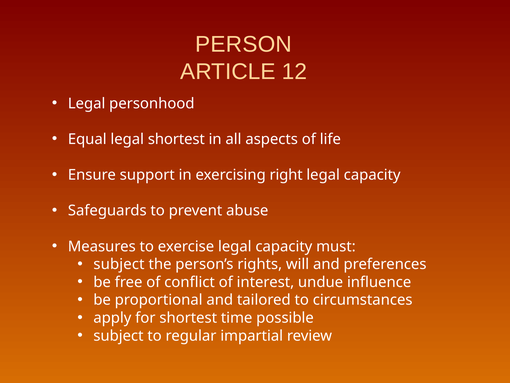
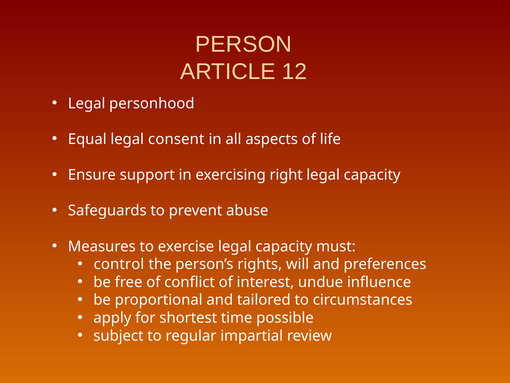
legal shortest: shortest -> consent (176, 139)
subject: subject -> control (119, 264)
